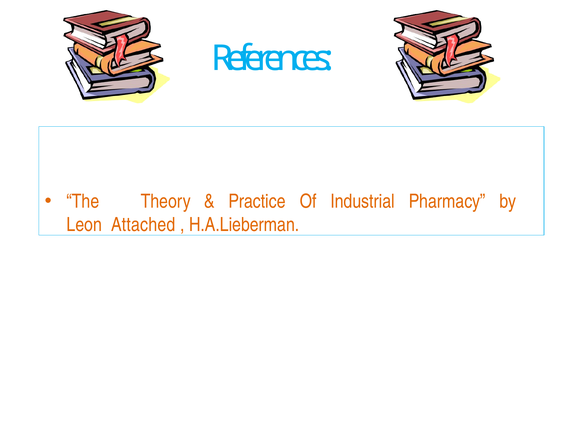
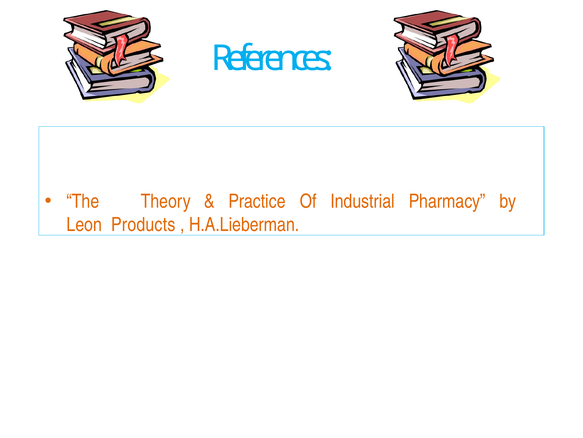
Attached: Attached -> Products (143, 224)
